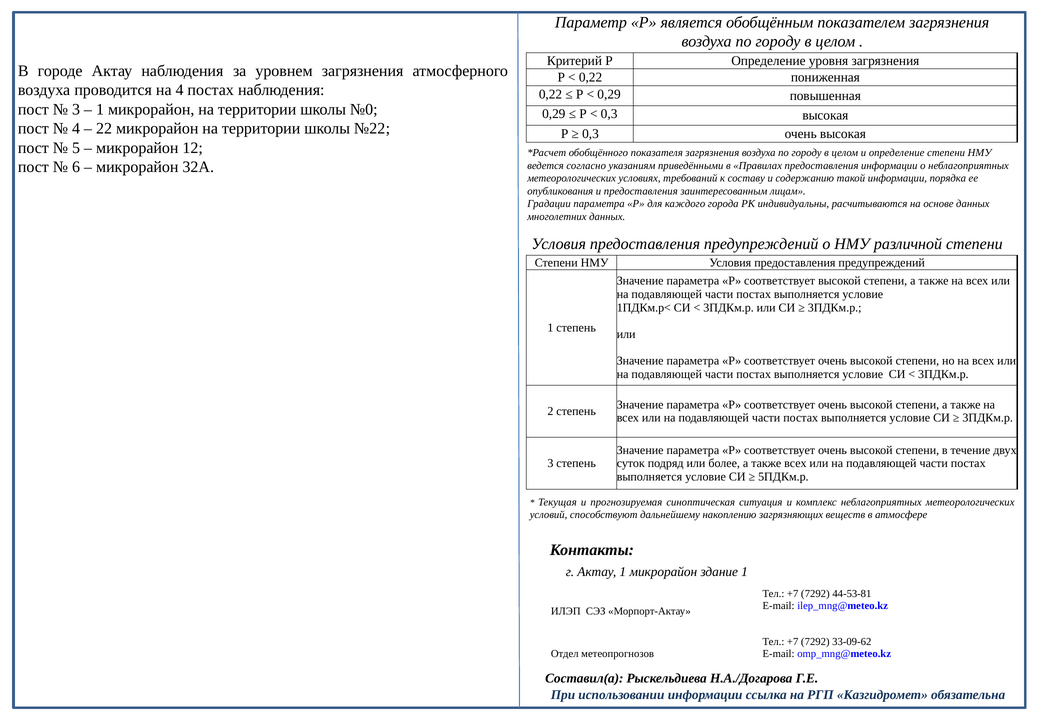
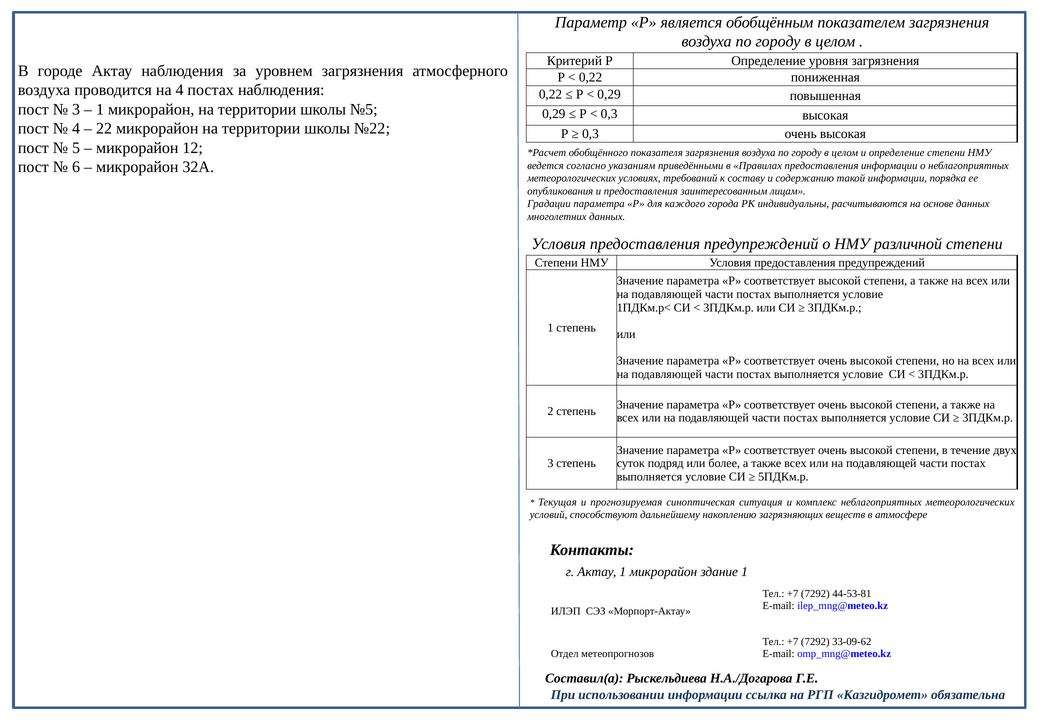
№0: №0 -> №5 (364, 109)
